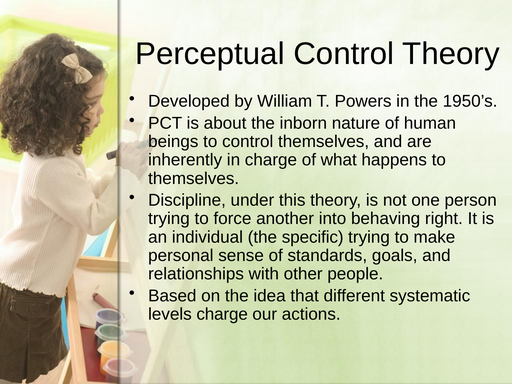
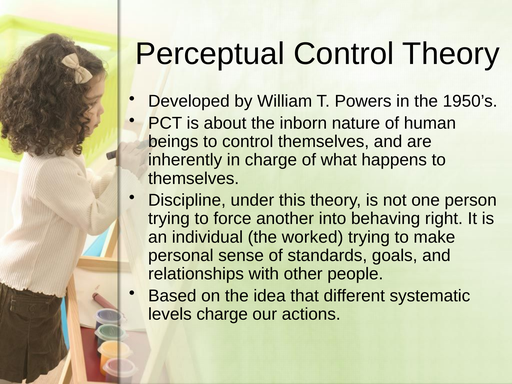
specific: specific -> worked (313, 237)
